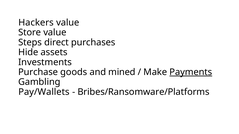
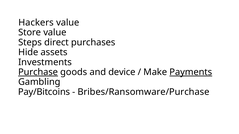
Purchase underline: none -> present (38, 72)
mined: mined -> device (122, 72)
Pay/Wallets: Pay/Wallets -> Pay/Bitcoins (44, 92)
Bribes/Ransomware/Platforms: Bribes/Ransomware/Platforms -> Bribes/Ransomware/Purchase (143, 92)
